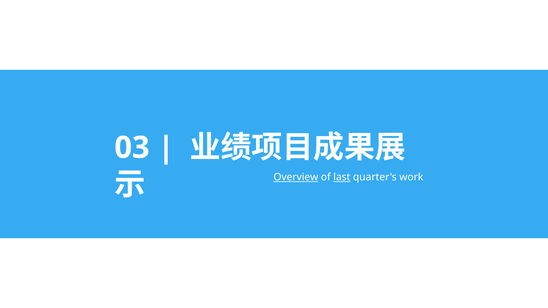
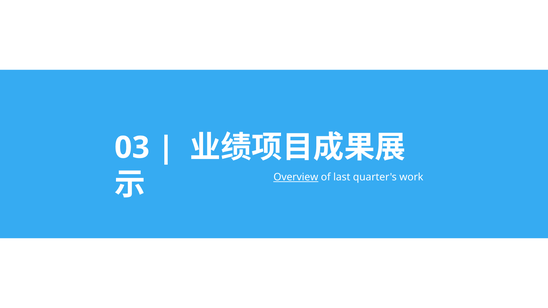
last underline: present -> none (342, 177)
